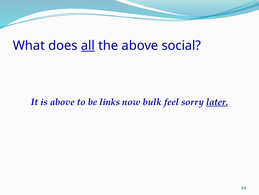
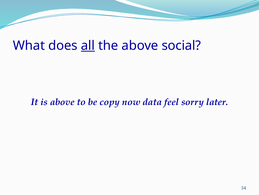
links: links -> copy (110, 102)
bulk: bulk -> data (152, 102)
later underline: present -> none (217, 102)
